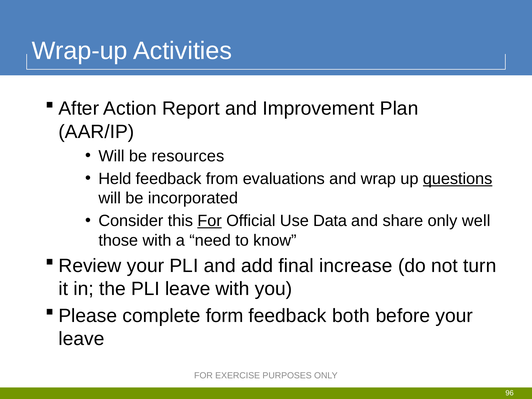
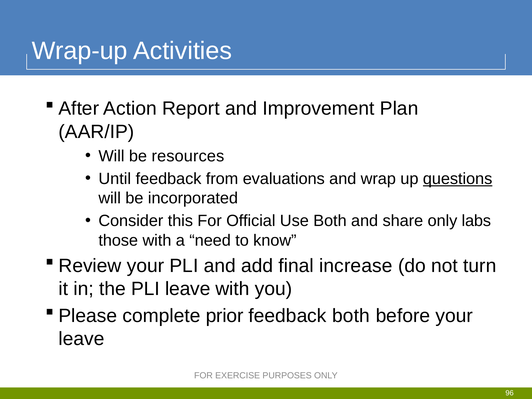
Held: Held -> Until (115, 179)
For underline: present -> none (210, 221)
Use Data: Data -> Both (330, 221)
well: well -> labs (476, 221)
form: form -> prior (225, 316)
